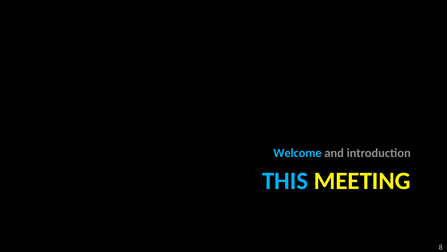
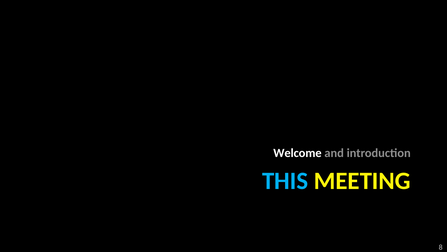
Welcome colour: light blue -> white (297, 153)
